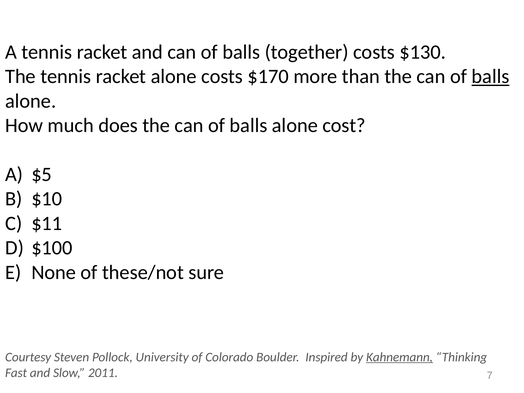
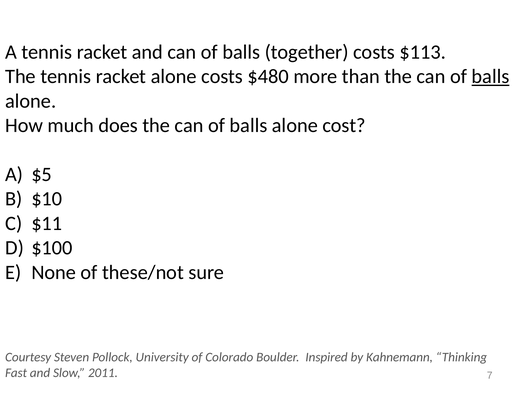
$130: $130 -> $113 (423, 52)
$170: $170 -> $480 (268, 77)
Kahnemann underline: present -> none (400, 357)
